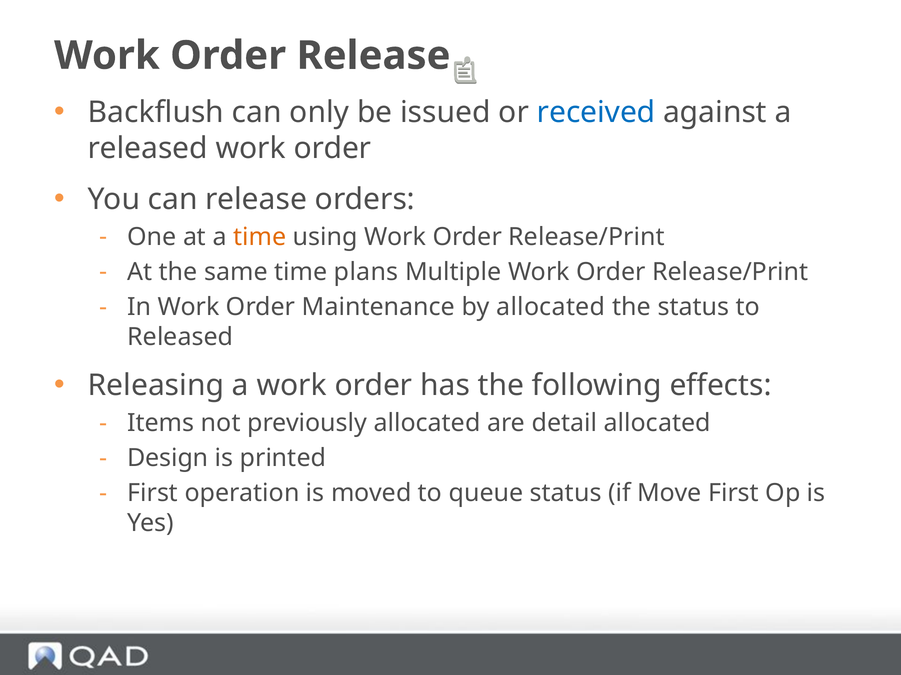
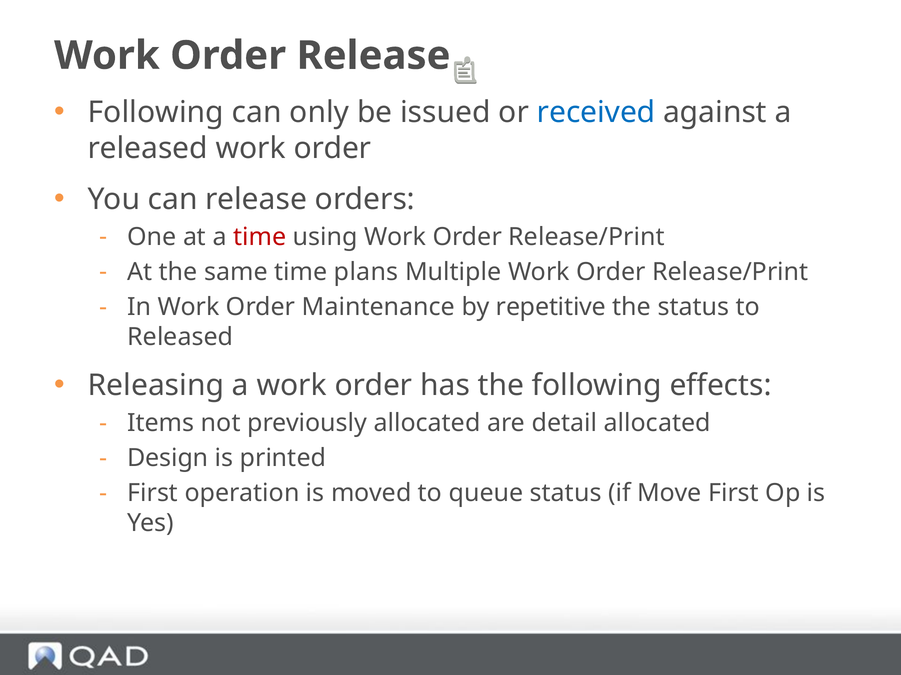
Backflush: Backflush -> Following (156, 113)
time colour: orange -> red (260, 237)
by allocated: allocated -> repetitive (551, 307)
